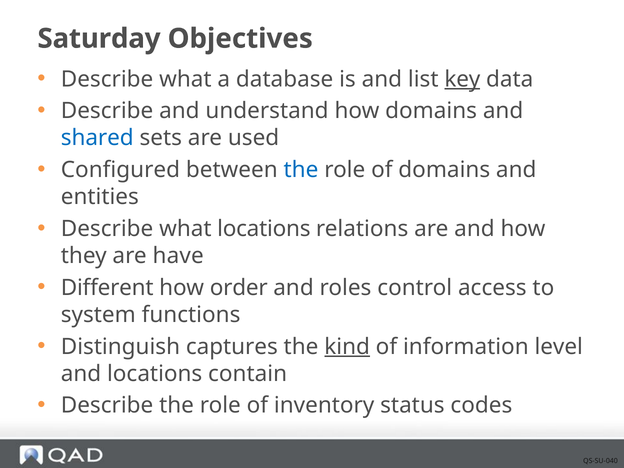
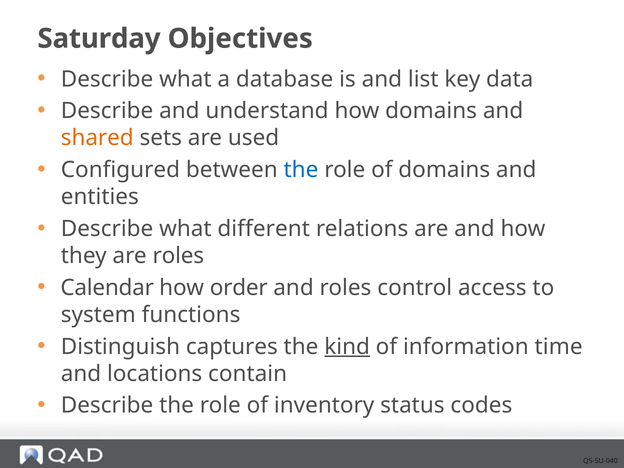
key underline: present -> none (462, 79)
shared colour: blue -> orange (97, 138)
what locations: locations -> different (264, 229)
are have: have -> roles (178, 256)
Different: Different -> Calendar (107, 288)
level: level -> time (559, 347)
